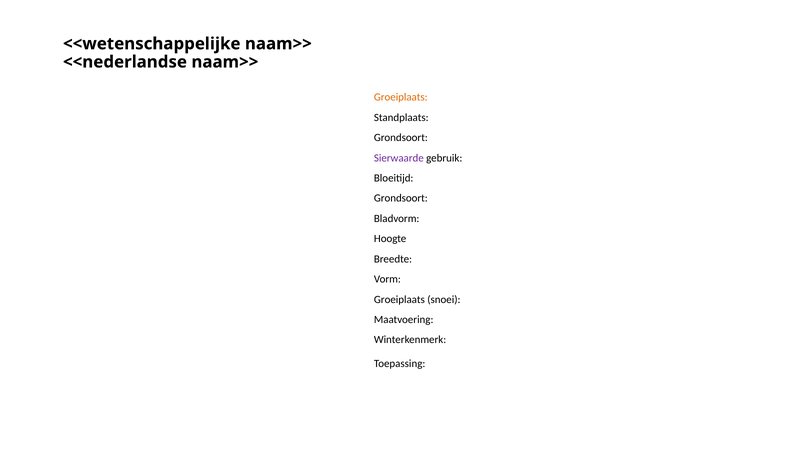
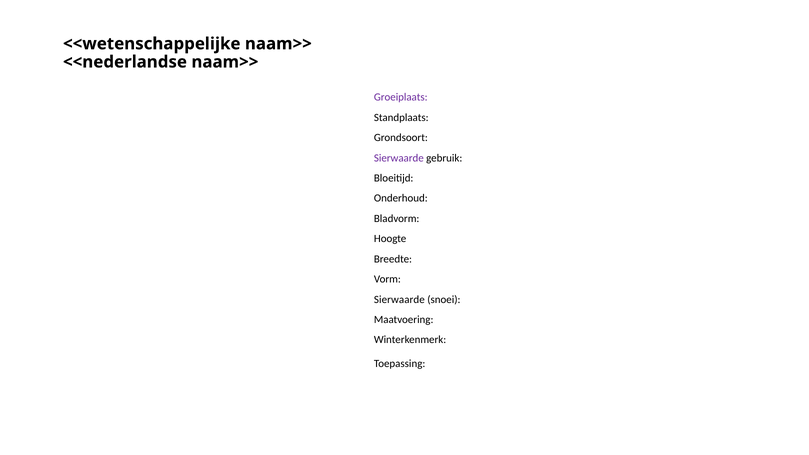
Groeiplaats colour: orange -> purple (401, 97)
Grondsoort: Grondsoort -> Onderhoud (401, 198)
Groeiplaats: Groeiplaats -> Sierwaarde (399, 299)
